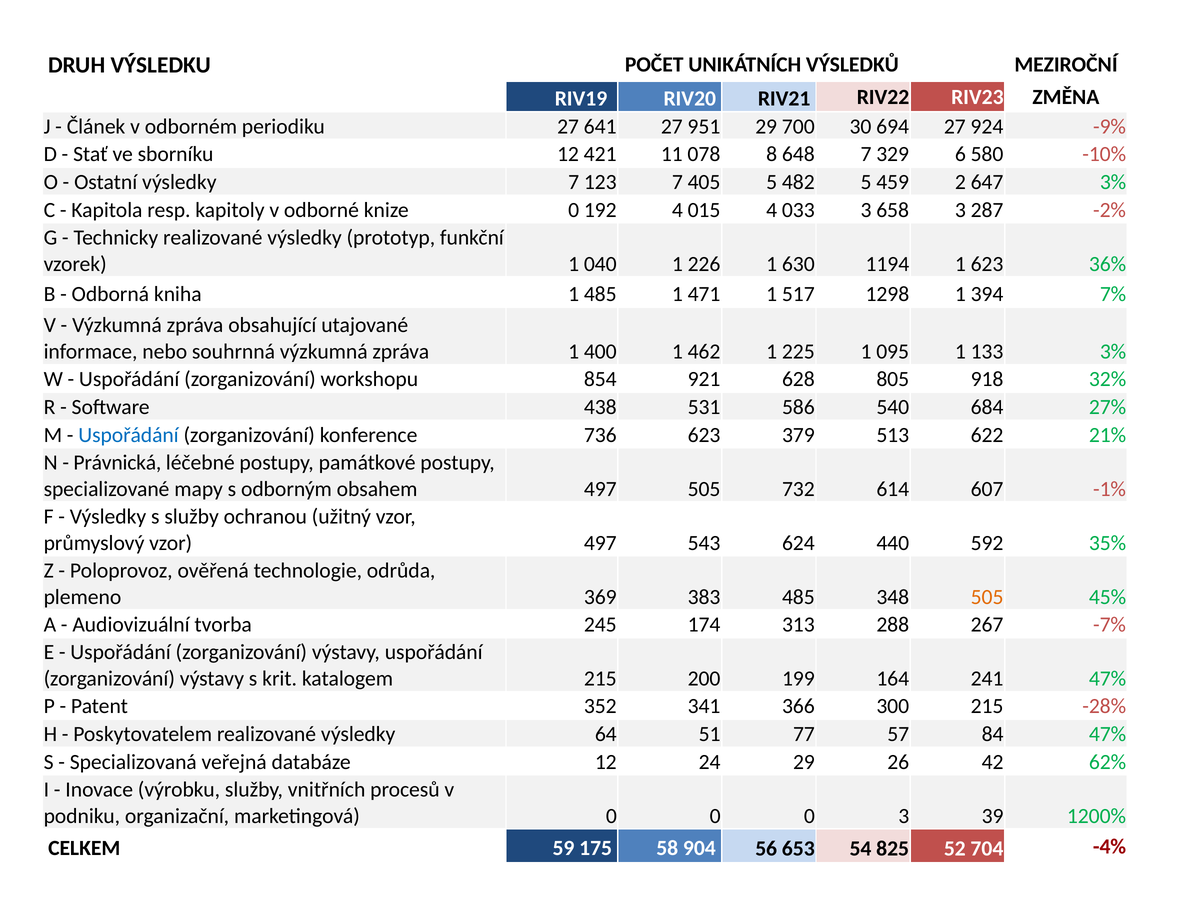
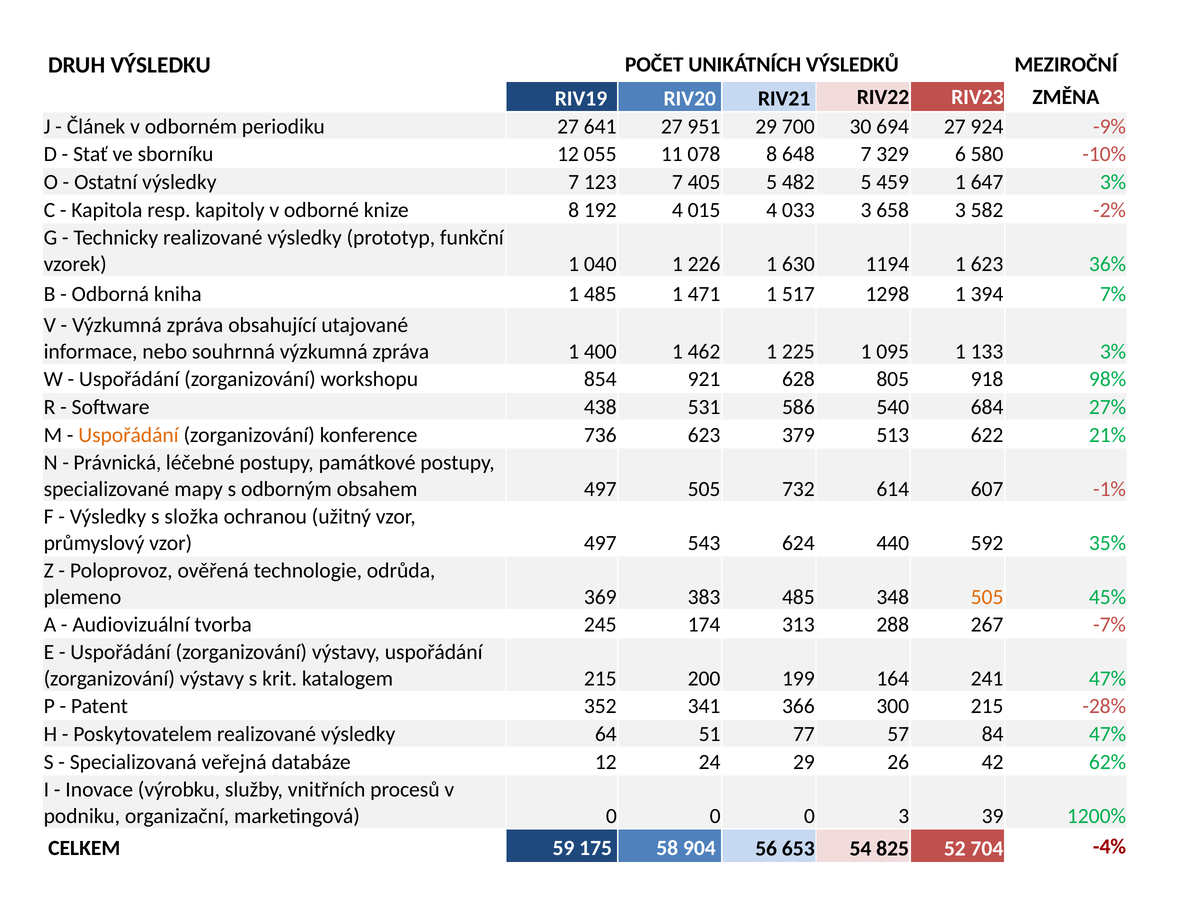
421: 421 -> 055 (600, 154)
459 2: 2 -> 1 (960, 182)
knize 0: 0 -> 8 (574, 210)
287: 287 -> 582 (987, 210)
32%: 32% -> 98% (1108, 380)
Uspořádání colour: blue -> orange (129, 435)
s služby: služby -> složka (192, 517)
